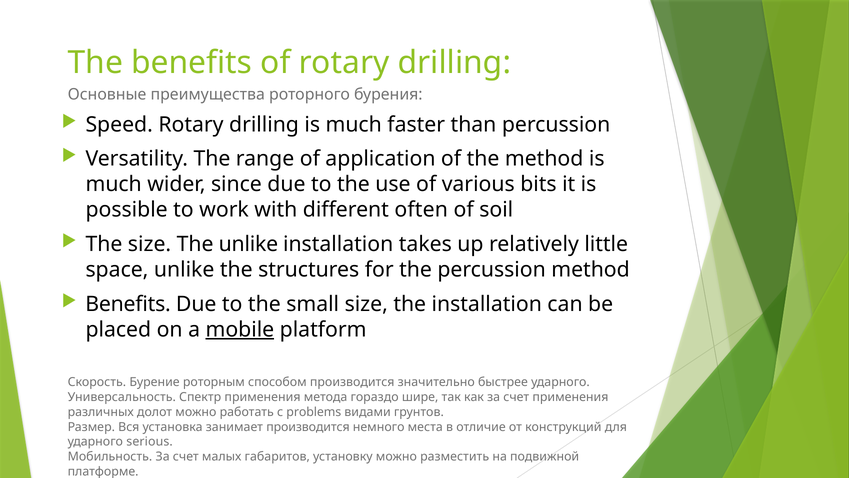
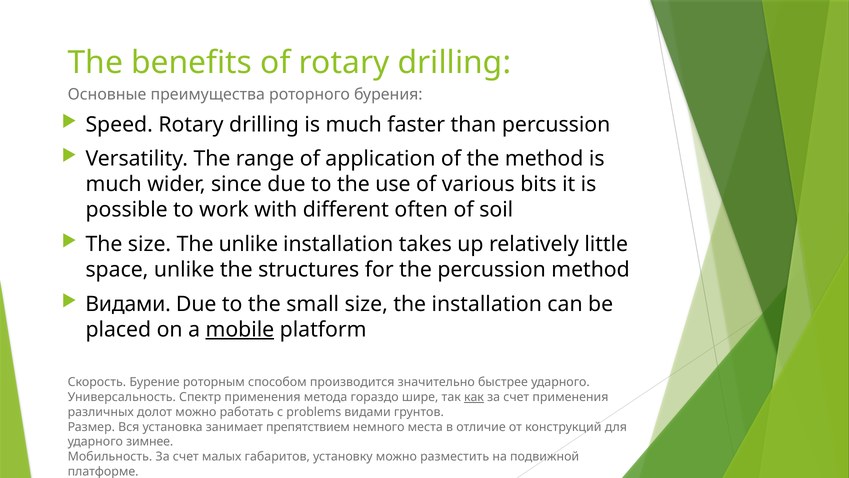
Benefits: Benefits -> Видами (128, 304)
как underline: none -> present (474, 397)
занимает производится: производится -> препятствием (308, 427)
serious: serious -> зимнее (150, 441)
